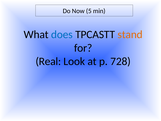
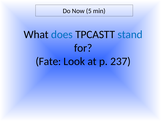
stand colour: orange -> blue (130, 34)
Real: Real -> Fate (48, 61)
728: 728 -> 237 (121, 61)
